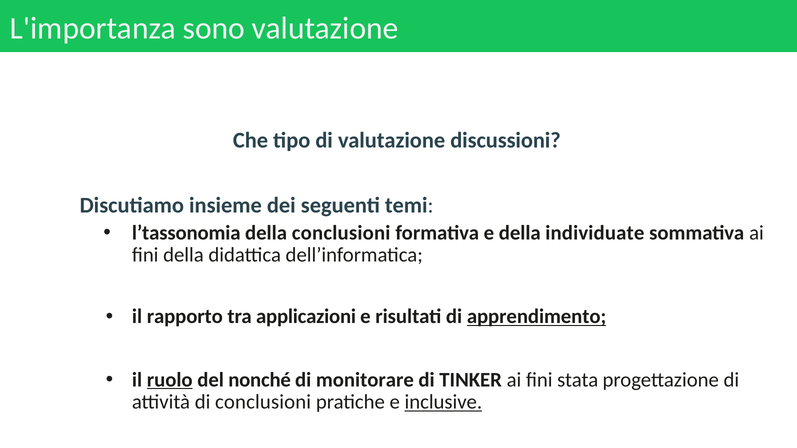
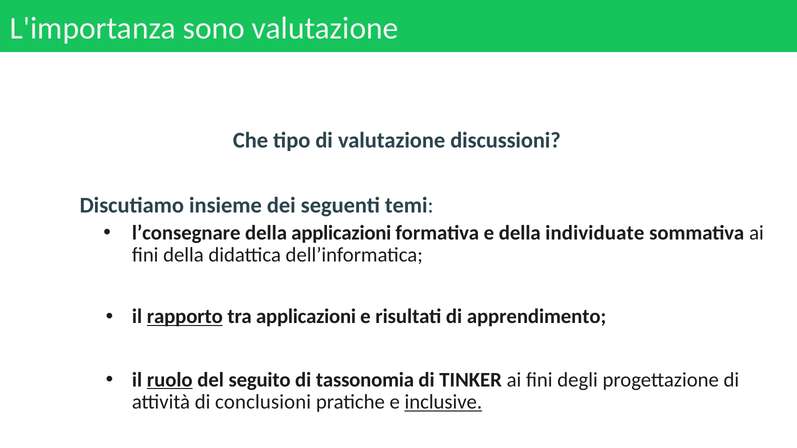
l’tassonomia: l’tassonomia -> l’consegnare (186, 233)
della conclusioni: conclusioni -> applicazioni (341, 233)
rapporto underline: none -> present (185, 317)
apprendimento underline: present -> none (537, 317)
nonché: nonché -> seguito (260, 380)
monitorare: monitorare -> tassonomia (365, 380)
stata: stata -> degli (578, 380)
